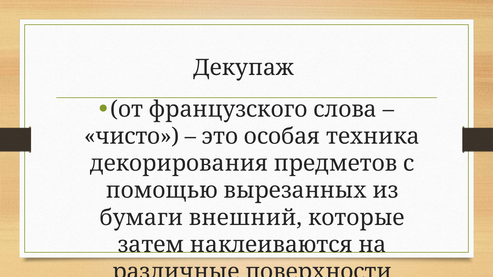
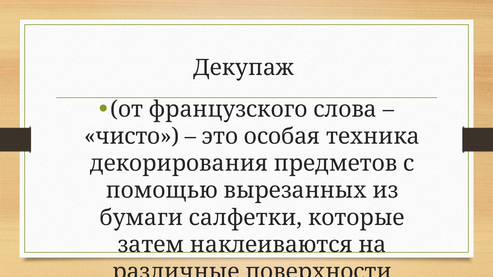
внешний: внешний -> салфетки (246, 218)
